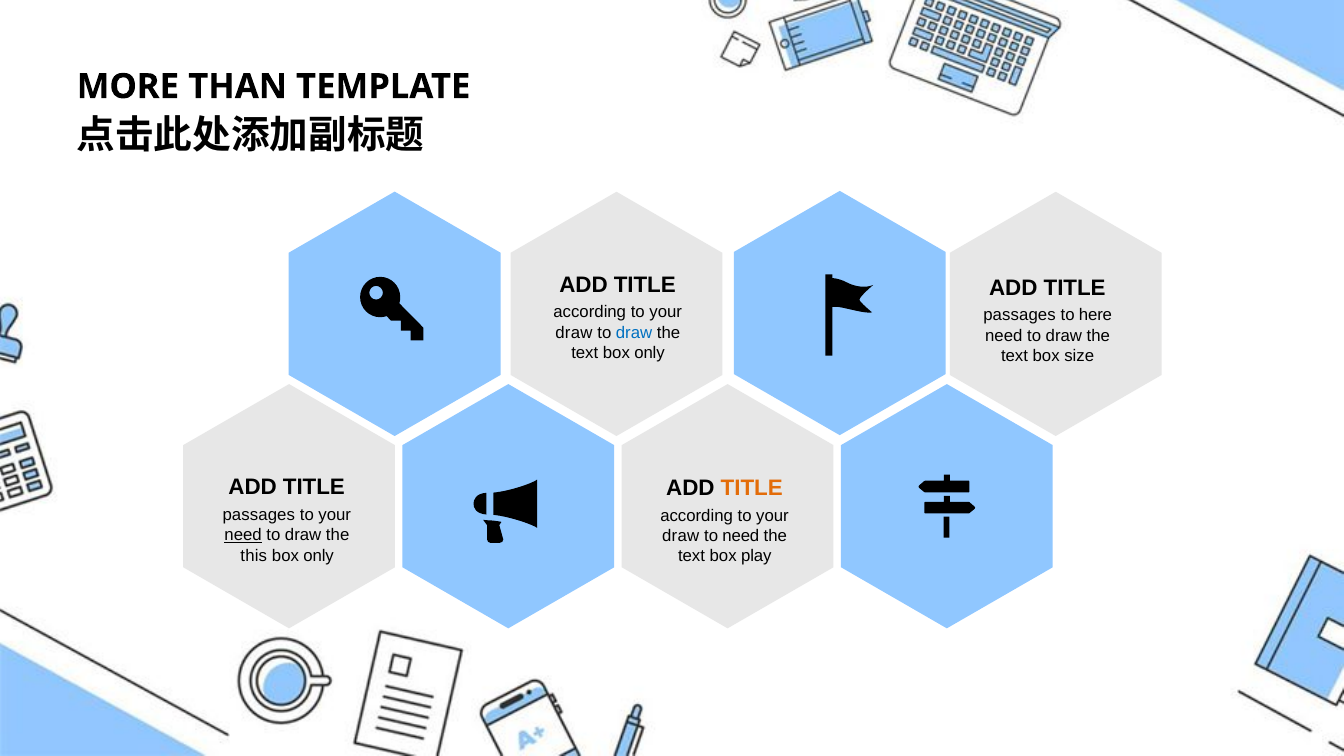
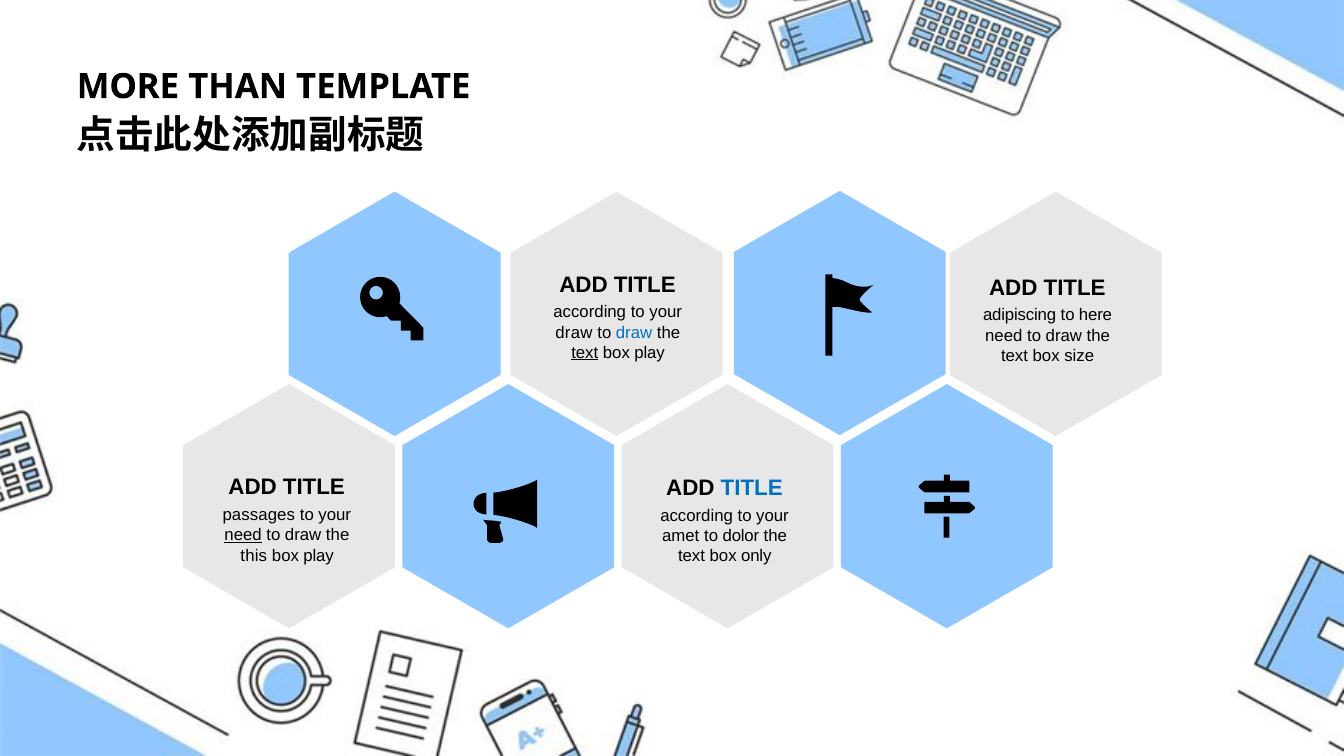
passages: passages -> adipiscing (1020, 315)
text underline: none -> present (585, 353)
only: only -> play (650, 353)
TITLE colour: orange -> blue (752, 488)
draw: draw -> amet (681, 536)
to need: need -> dolor (741, 536)
only: only -> play (319, 556)
play: play -> only (756, 556)
